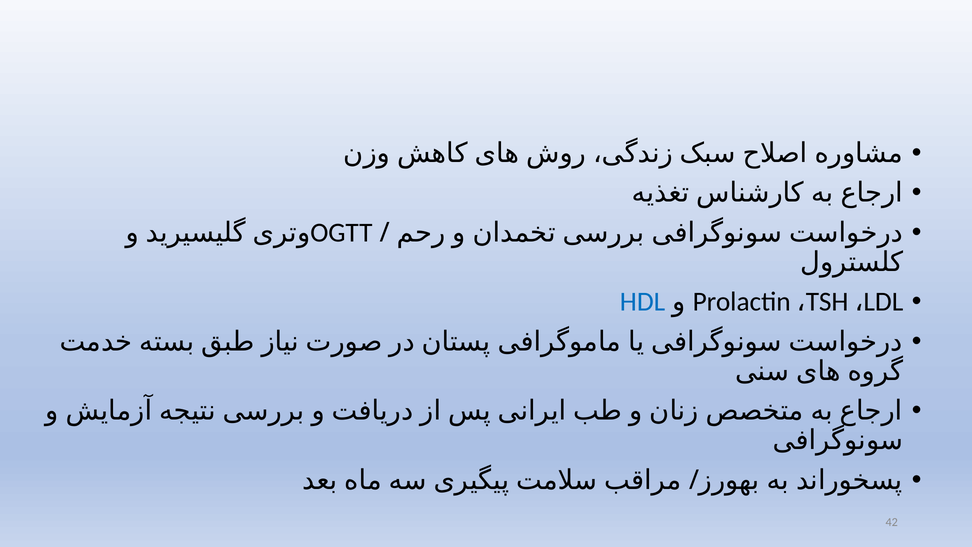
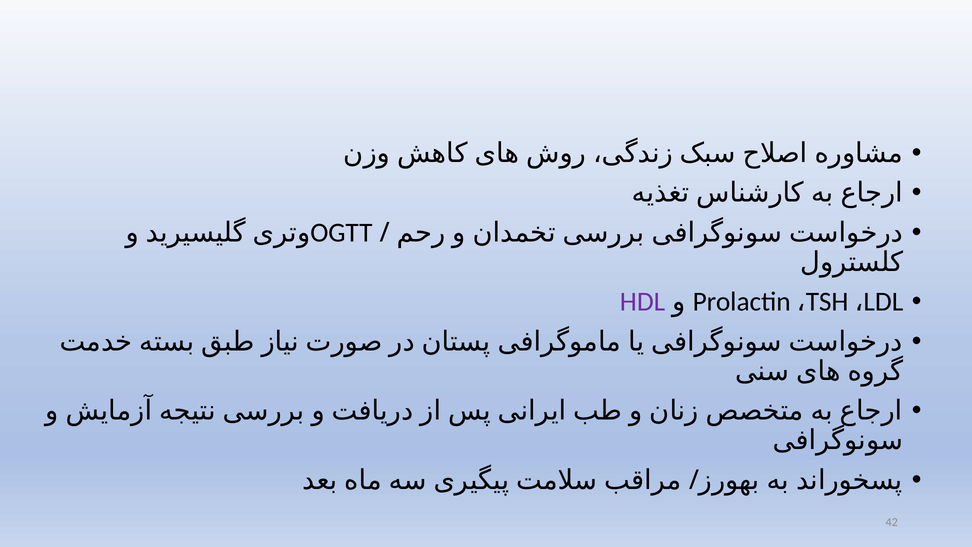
HDL colour: blue -> purple (643, 302)
